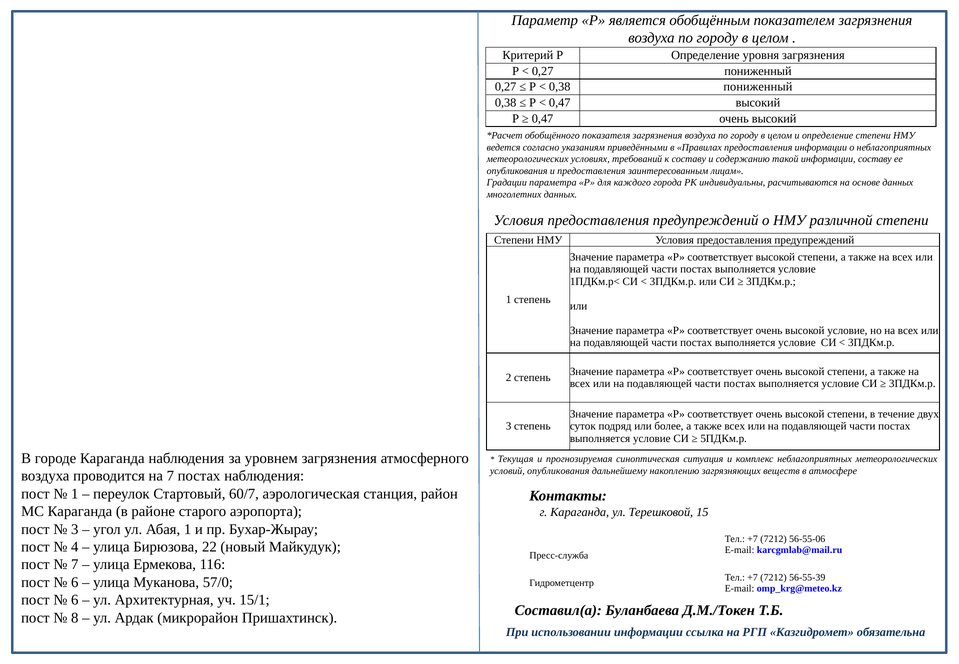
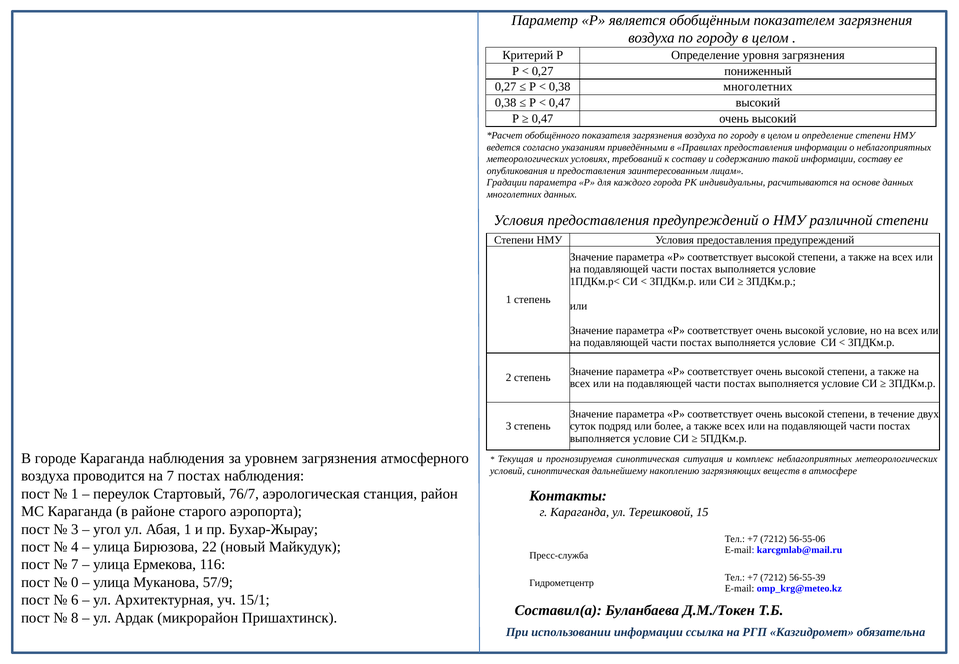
0,38 пониженный: пониженный -> многолетних (758, 87)
условий опубликования: опубликования -> синоптическая (558, 471)
60/7: 60/7 -> 76/7 (244, 494)
6: 6 -> 0 (75, 582)
57/0: 57/0 -> 57/9 (218, 582)
